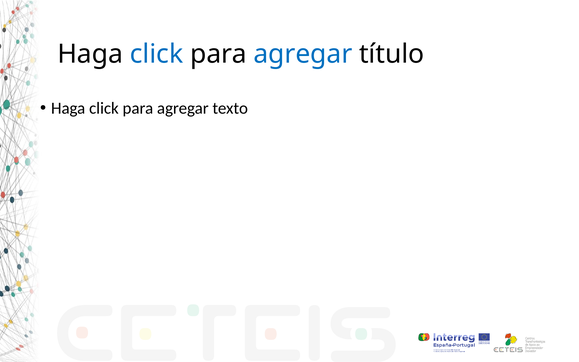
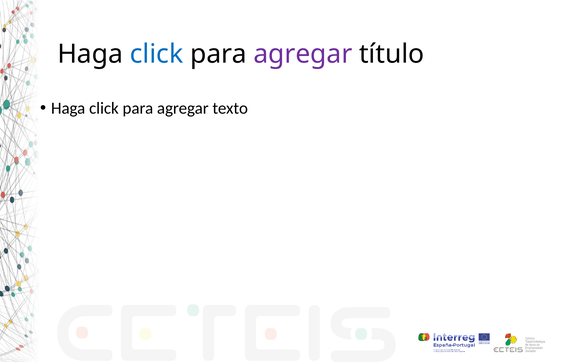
agregar colour: blue -> purple (303, 54)
